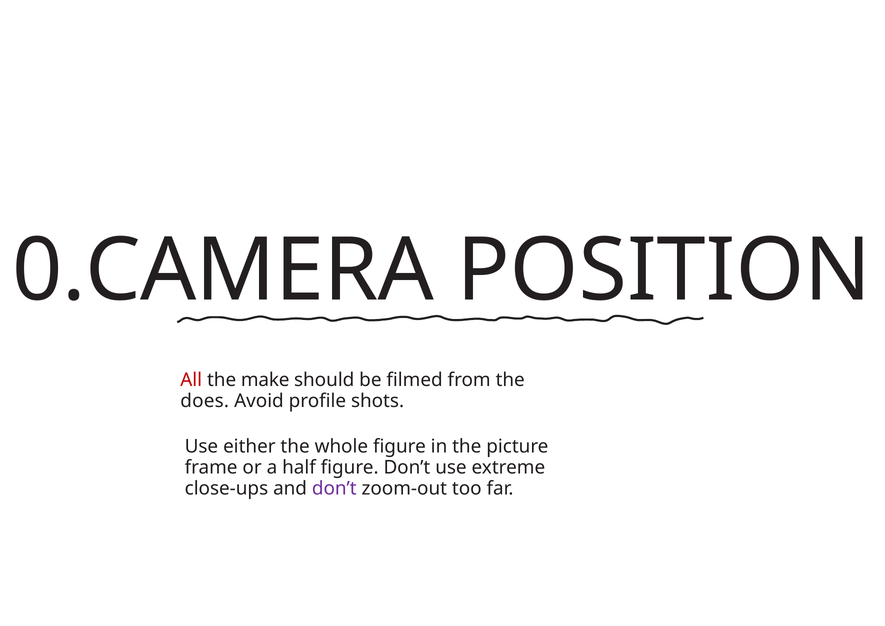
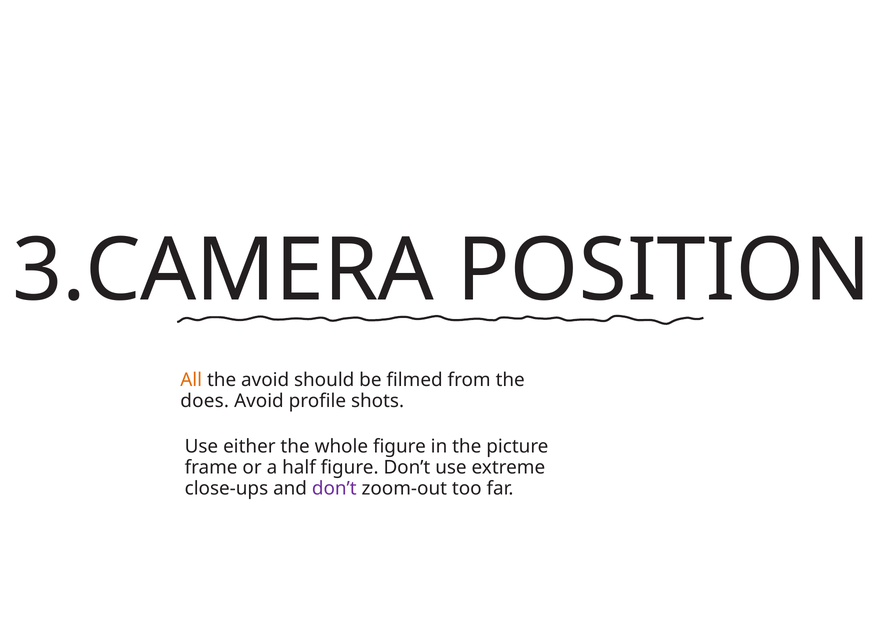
0.CAMERA: 0.CAMERA -> 3.CAMERA (223, 271)
All colour: red -> orange (191, 380)
the make: make -> avoid (265, 380)
